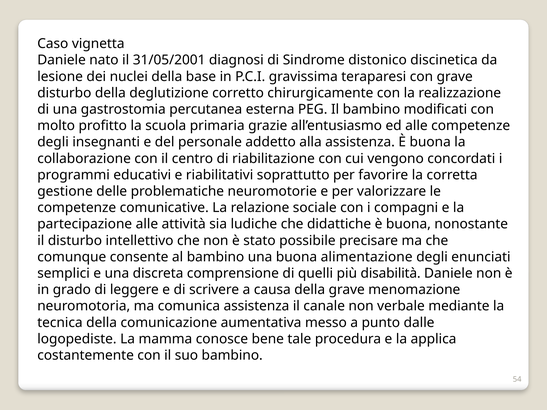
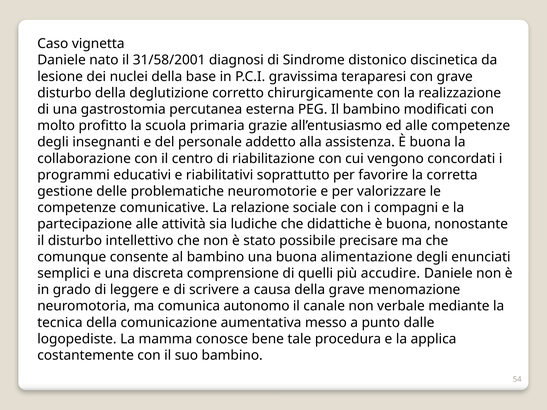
31/05/2001: 31/05/2001 -> 31/58/2001 (169, 60)
disabilità: disabilità -> accudire (390, 273)
comunica assistenza: assistenza -> autonomo (257, 306)
